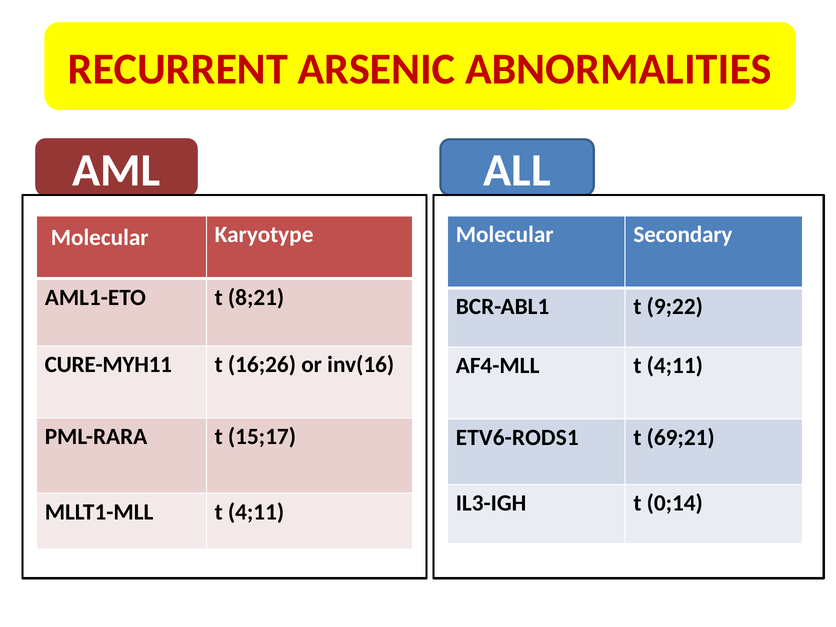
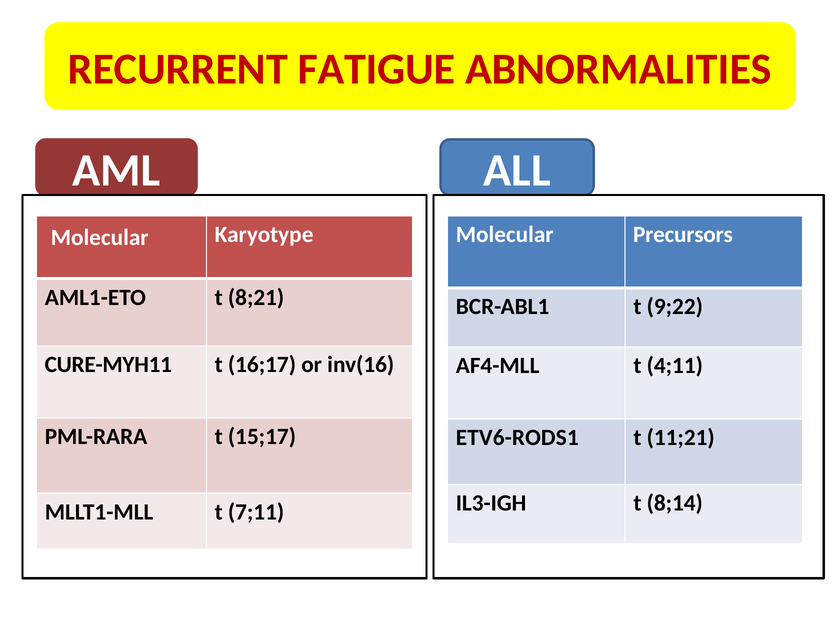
ARSENIC: ARSENIC -> FATIGUE (377, 69)
Secondary: Secondary -> Precursors (683, 235)
16;26: 16;26 -> 16;17 (262, 365)
69;21: 69;21 -> 11;21 (681, 438)
0;14: 0;14 -> 8;14 (675, 503)
MLLT1-MLL t 4;11: 4;11 -> 7;11 (256, 512)
